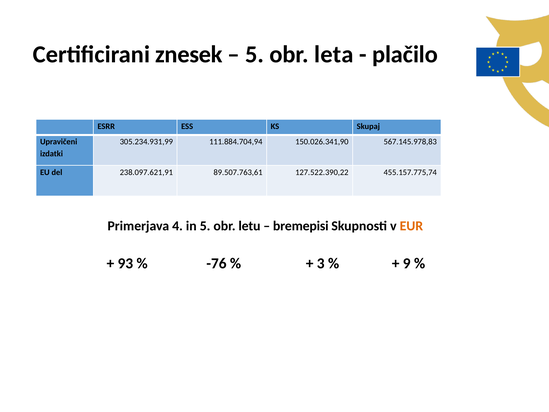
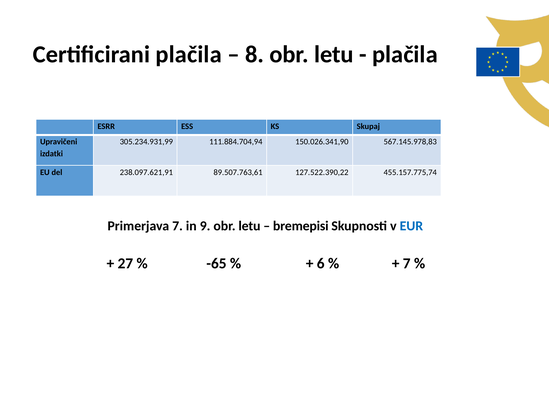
Certificirani znesek: znesek -> plačila (189, 54)
5: 5 -> 8 (254, 54)
leta: leta -> letu (334, 54)
plačilo: plačilo -> plačila (405, 54)
Primerjava 4: 4 -> 7 (178, 226)
in 5: 5 -> 9 (205, 226)
EUR colour: orange -> blue (411, 226)
93: 93 -> 27 (125, 263)
-76: -76 -> -65 (216, 263)
3: 3 -> 6 (321, 263)
9: 9 -> 7 (407, 263)
